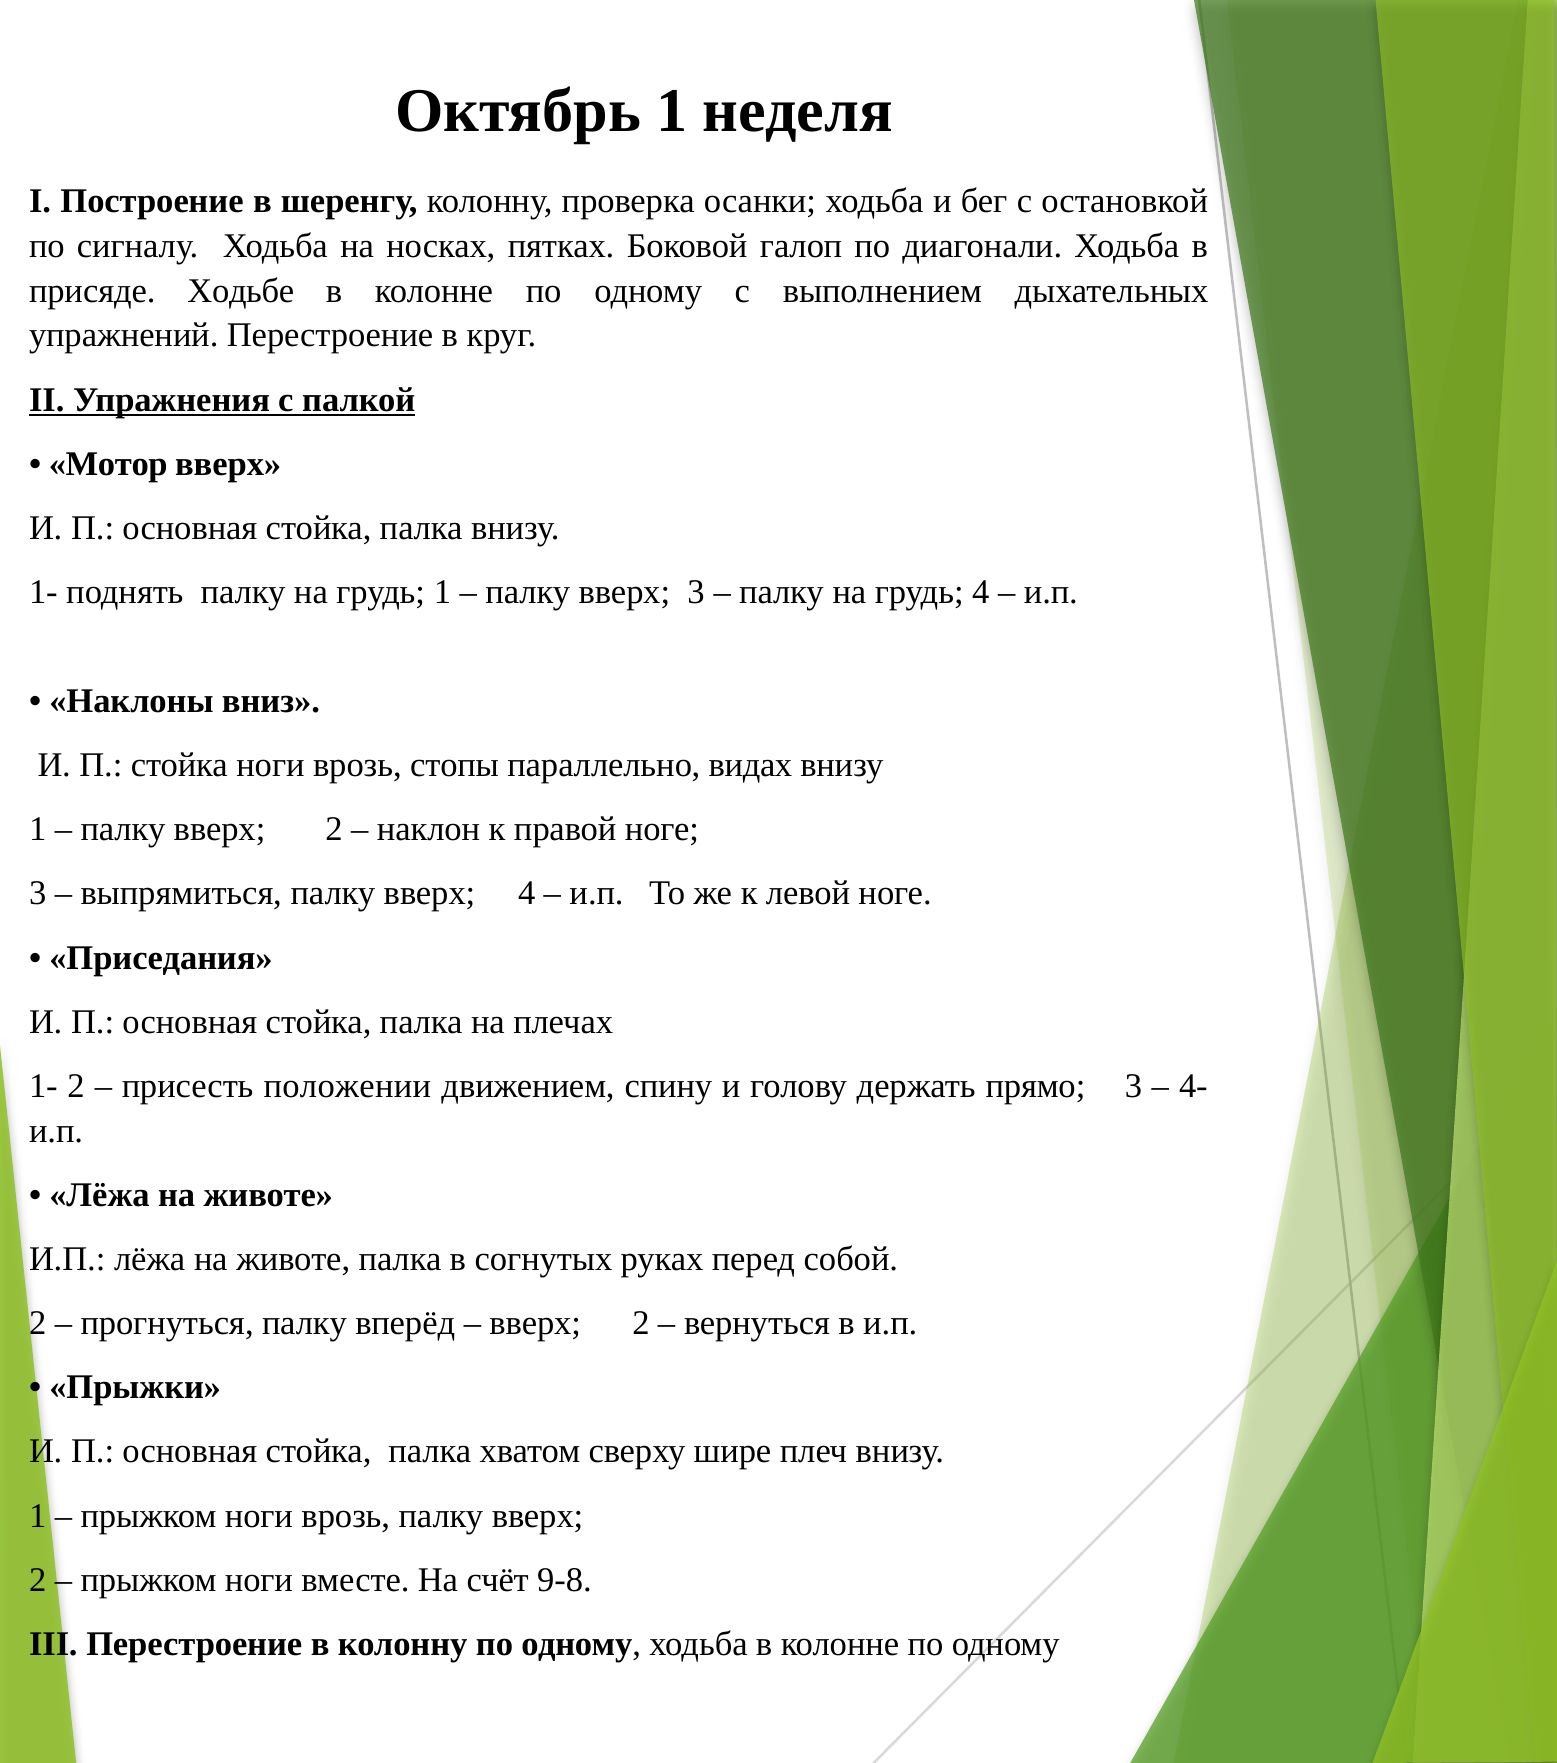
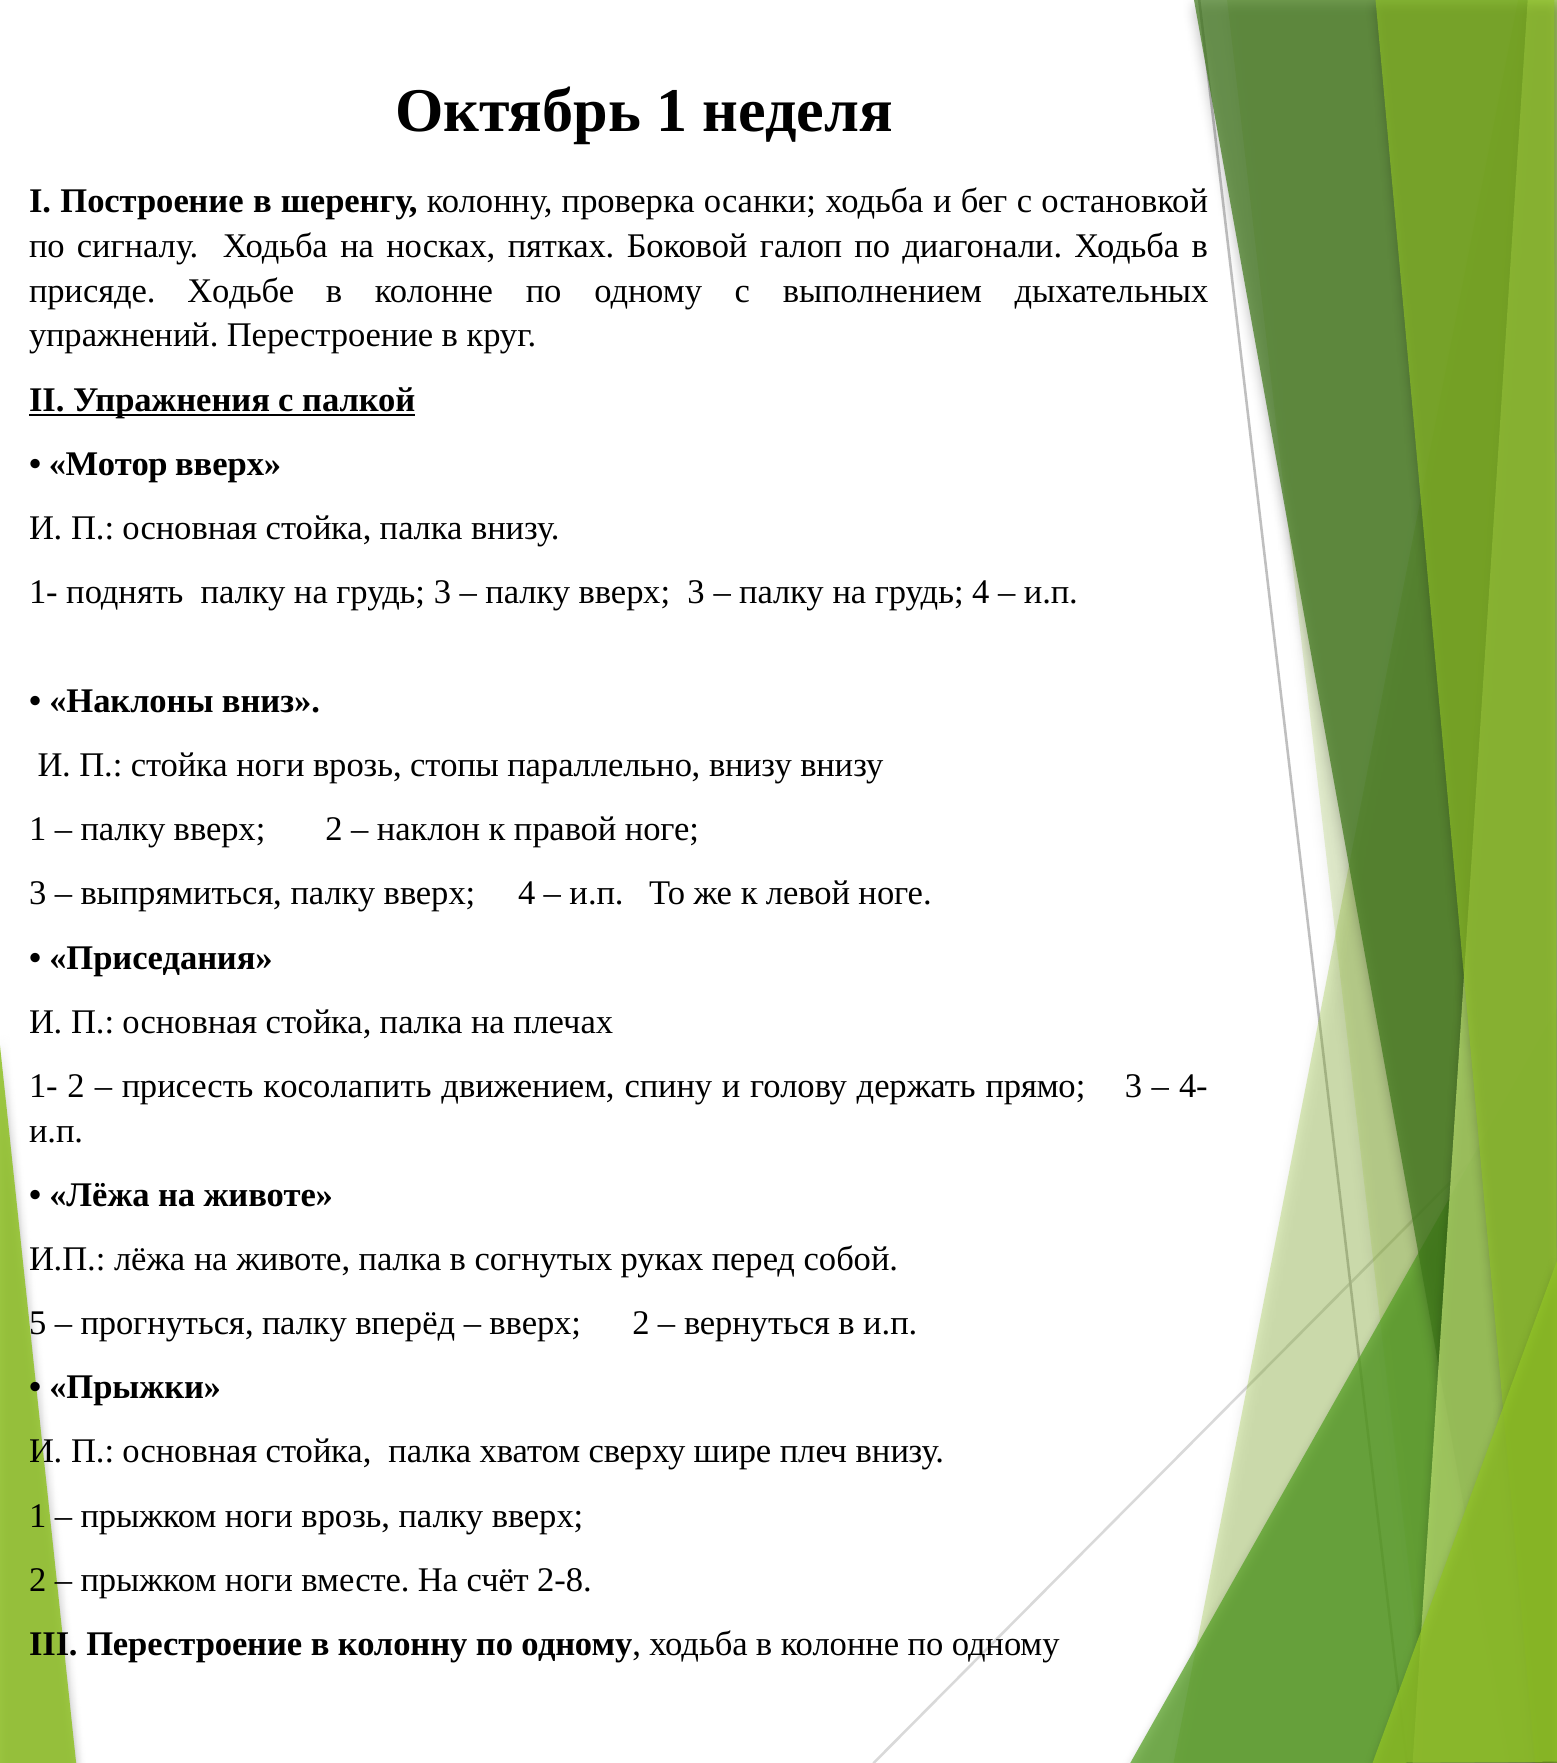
грудь 1: 1 -> 3 (442, 592)
параллельно видах: видах -> внизу (750, 765)
положении: положении -> косолапить (347, 1086)
2: 2 -> 5 (38, 1323)
9-8: 9-8 -> 2-8 (565, 1579)
